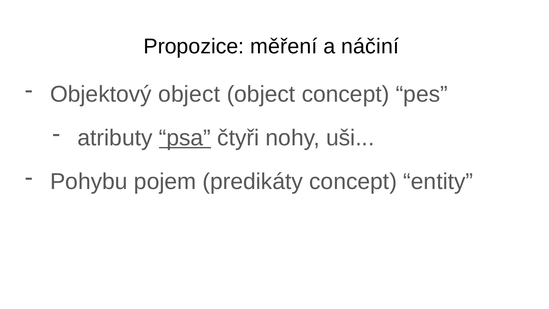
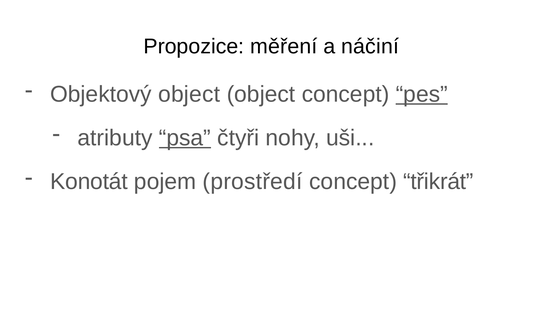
pes underline: none -> present (422, 94)
Pohybu: Pohybu -> Konotát (89, 182)
predikáty: predikáty -> prostředí (253, 182)
entity: entity -> třikrát (438, 182)
